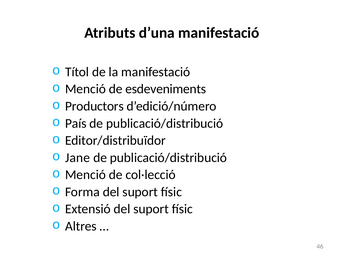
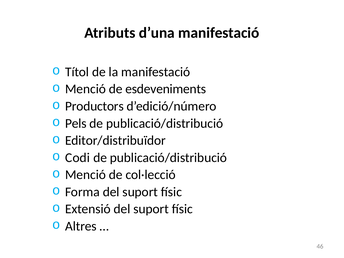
País: País -> Pels (76, 123)
Jane: Jane -> Codi (78, 158)
